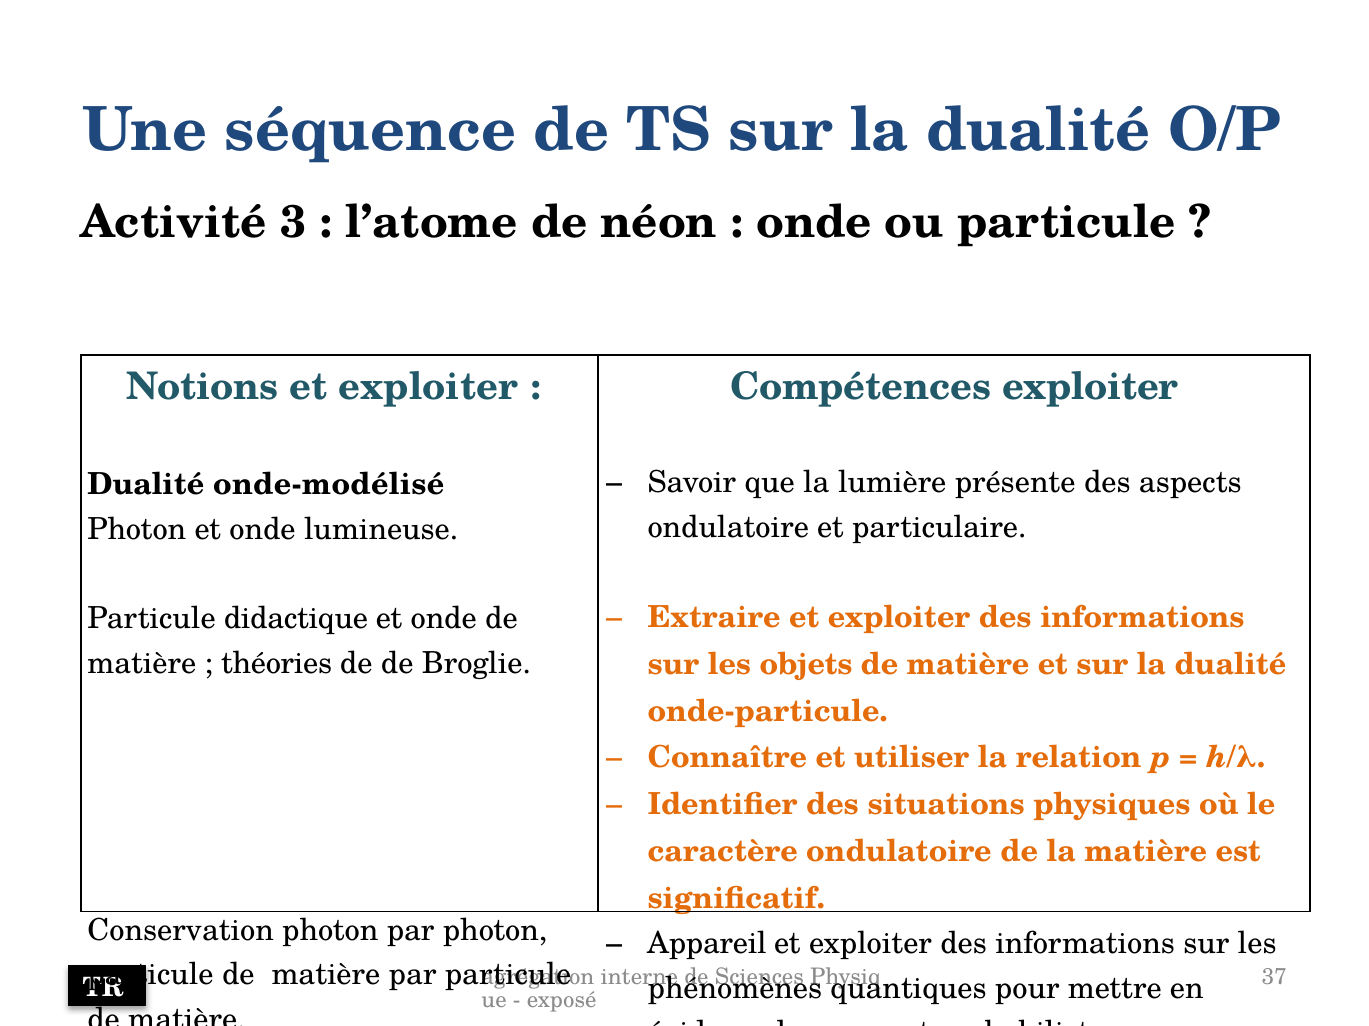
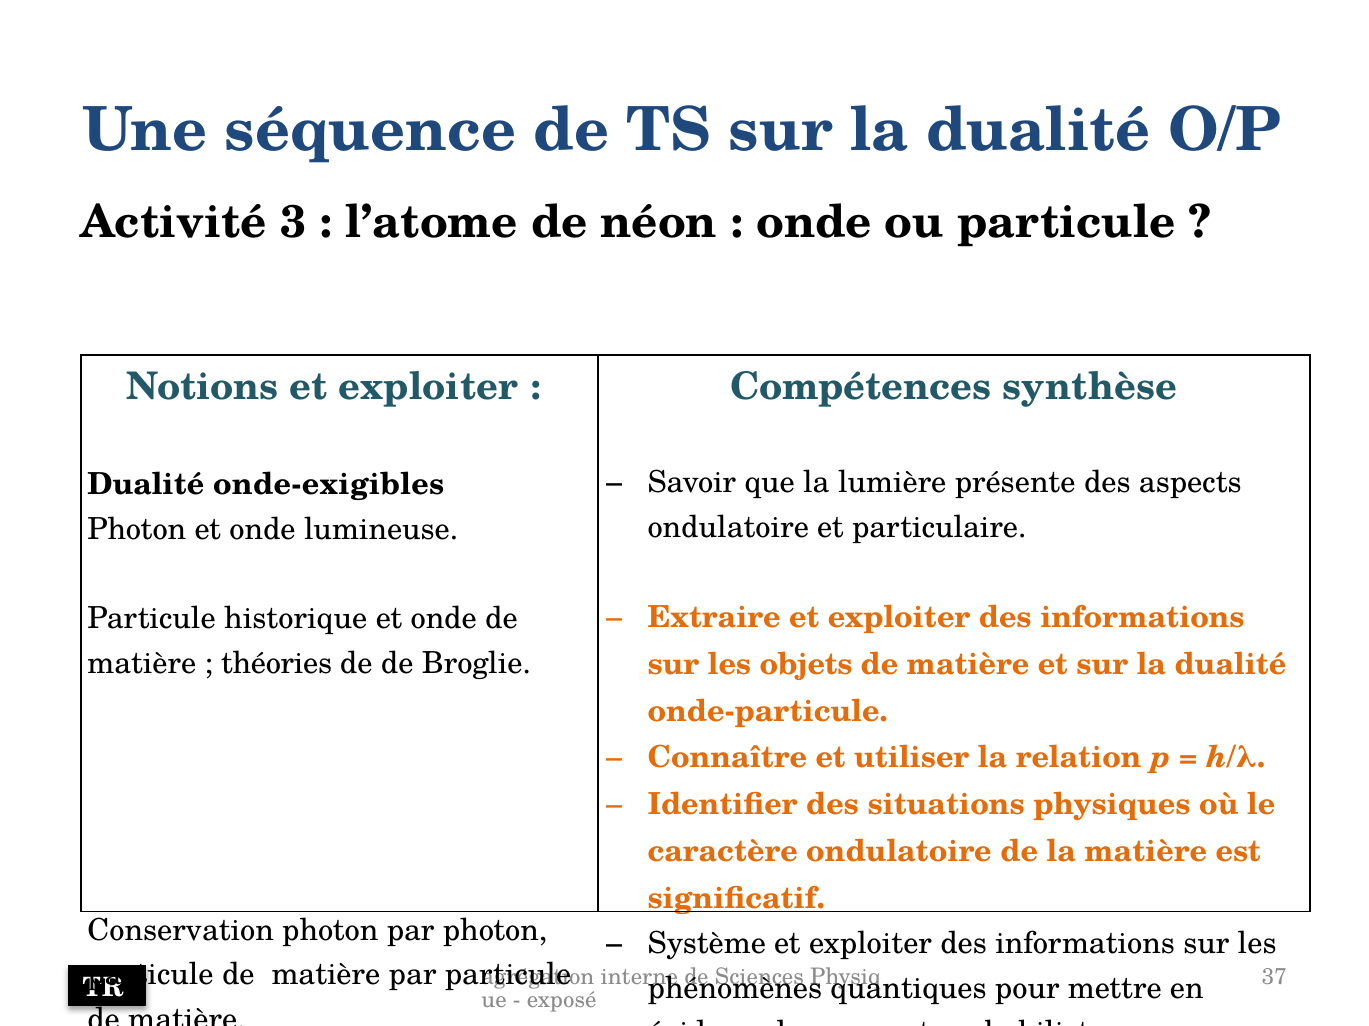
Compétences exploiter: exploiter -> synthèse (1090, 388)
onde-modélisé: onde-modélisé -> onde-exigibles (329, 484)
didactique: didactique -> historique (296, 619)
Appareil: Appareil -> Système (707, 944)
